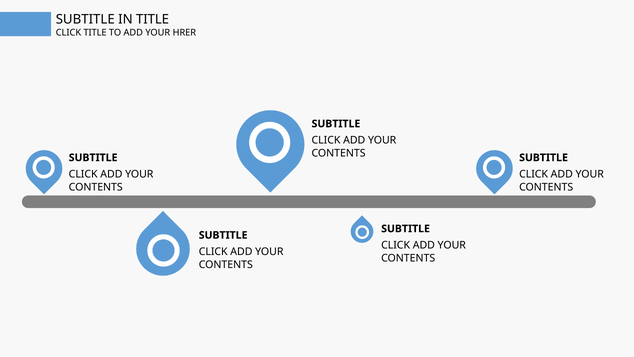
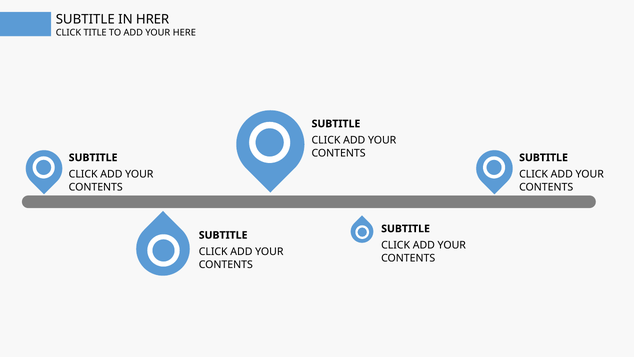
IN TITLE: TITLE -> HRER (153, 19)
HRER: HRER -> HERE (184, 32)
